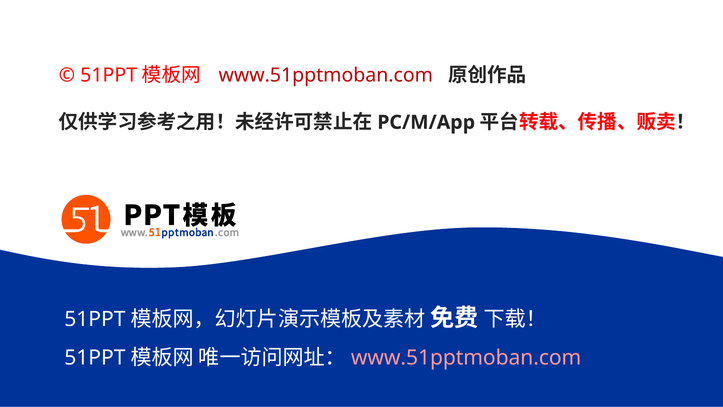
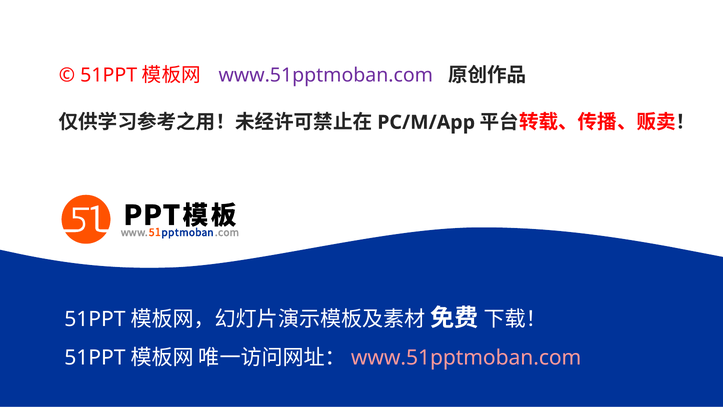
www.51pptmoban.com colour: red -> purple (326, 75)
